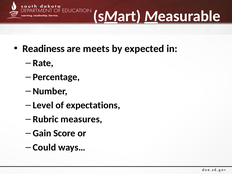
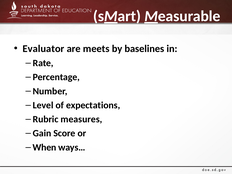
Readiness: Readiness -> Evaluator (43, 49)
expected: expected -> baselines (144, 49)
Could: Could -> When (44, 147)
